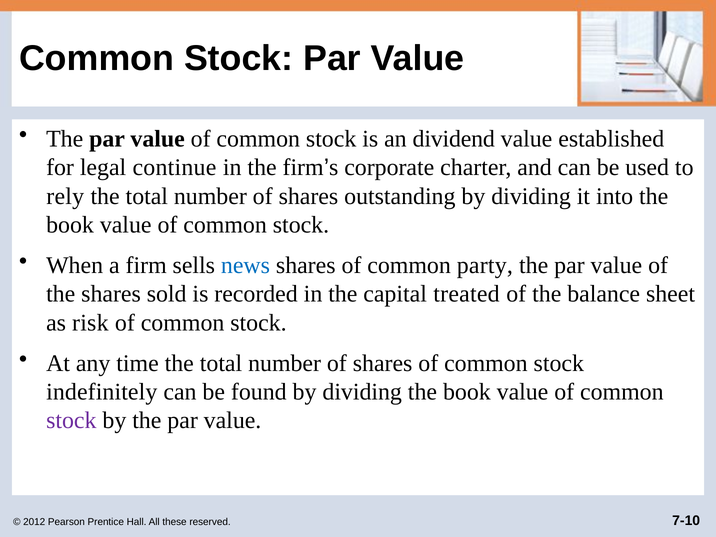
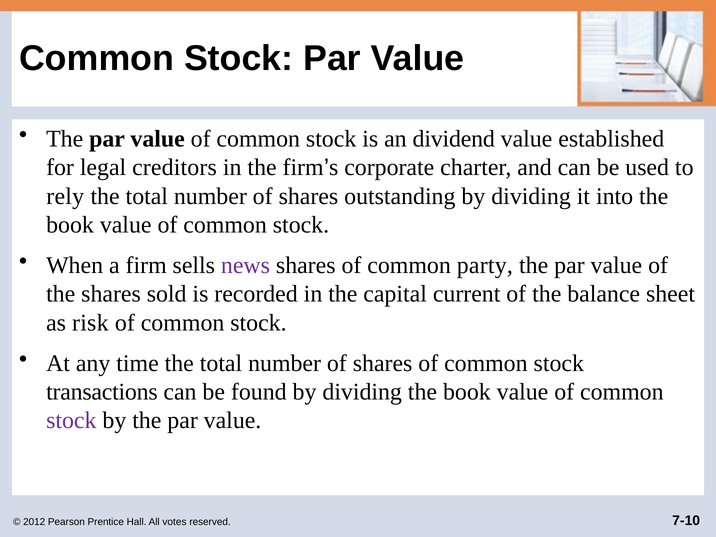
continue: continue -> creditors (174, 168)
news colour: blue -> purple (245, 265)
treated: treated -> current (467, 294)
indefinitely: indefinitely -> transactions (102, 392)
these: these -> votes (174, 522)
